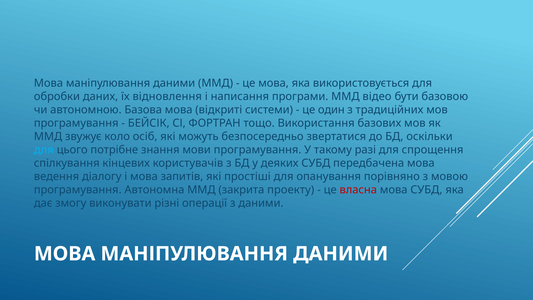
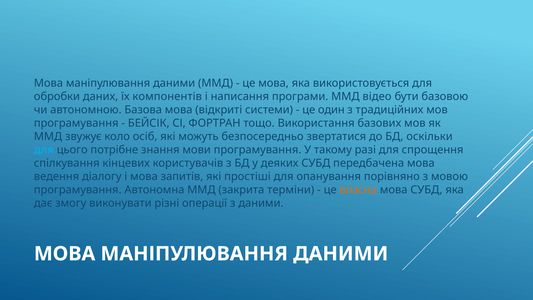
відновлення: відновлення -> компонентів (167, 96)
проекту: проекту -> терміни (291, 190)
власна colour: red -> orange (358, 190)
